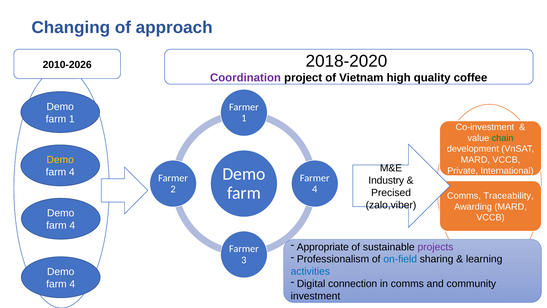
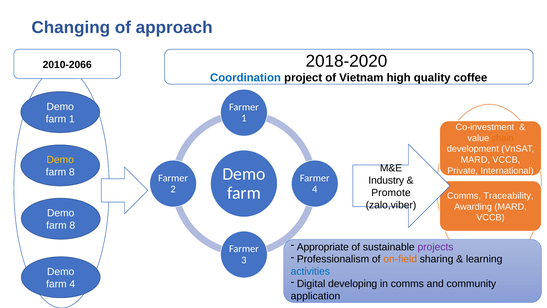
2010-2026: 2010-2026 -> 2010-2066 (67, 65)
Coordination colour: purple -> blue (245, 78)
chain colour: green -> orange (503, 138)
4: 4 -> 8 (72, 172)
Precised: Precised -> Promote (391, 192)
4: 4 -> 8 (72, 225)
on-field colour: blue -> orange (400, 259)
connection: connection -> developing (353, 284)
investment: investment -> application (315, 296)
